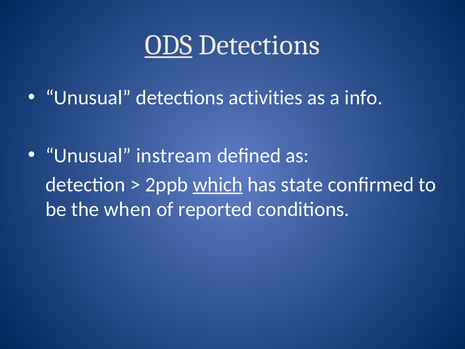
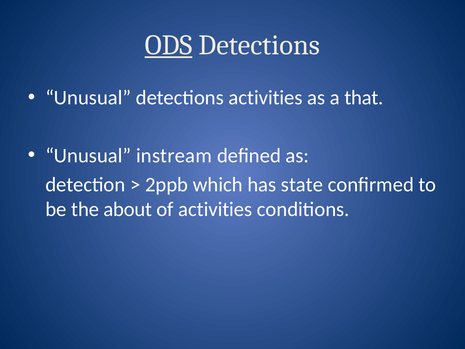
info: info -> that (364, 98)
which underline: present -> none (218, 184)
when: when -> about (128, 209)
of reported: reported -> activities (215, 209)
